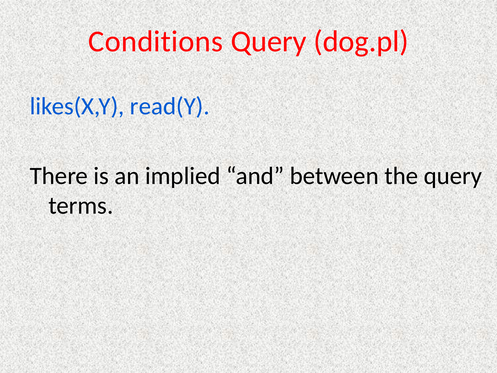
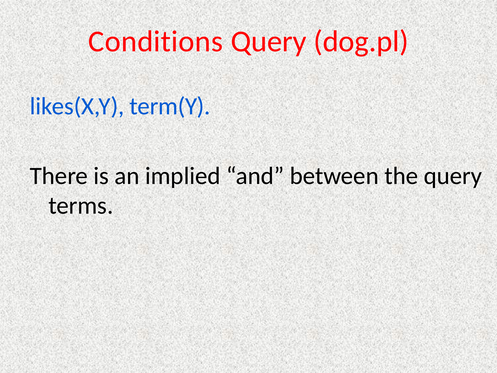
read(Y: read(Y -> term(Y (170, 106)
